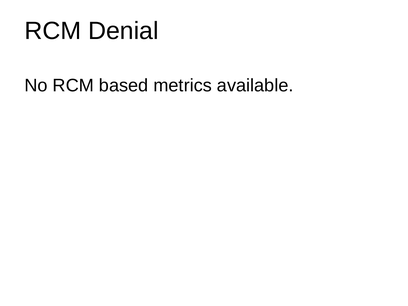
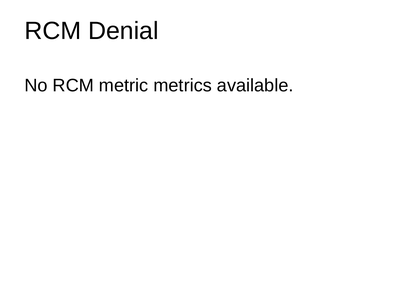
based: based -> metric (124, 86)
